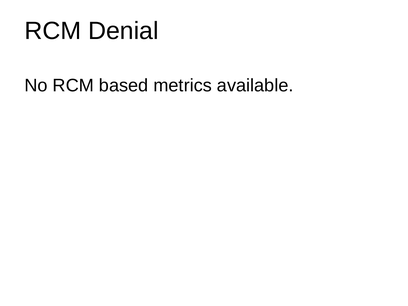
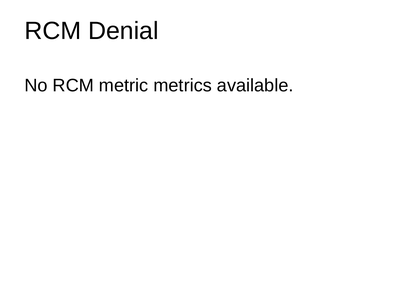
based: based -> metric (124, 86)
